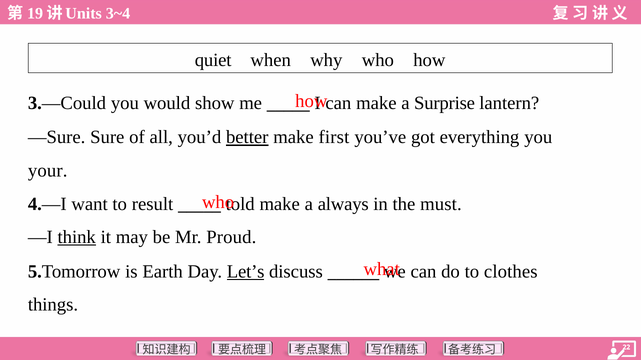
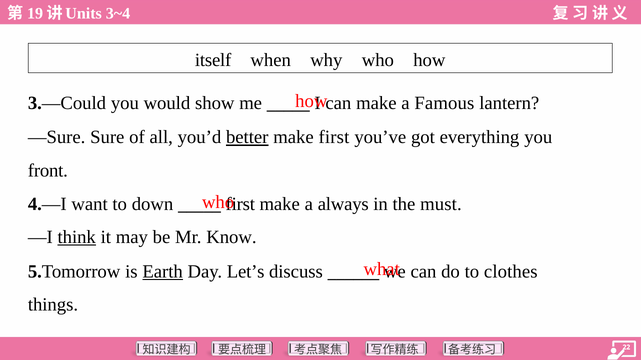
quiet: quiet -> itself (213, 60)
Surprise: Surprise -> Famous (444, 103)
your: your -> front (48, 171)
result: result -> down (153, 205)
told: told -> first (240, 205)
Proud: Proud -> Know (231, 237)
Earth underline: none -> present (163, 272)
Let’s underline: present -> none (246, 272)
